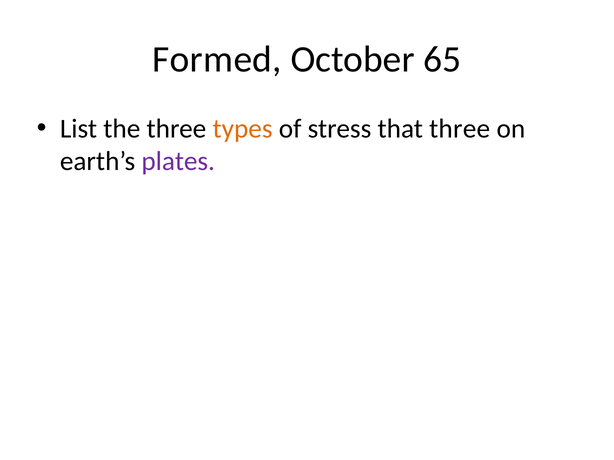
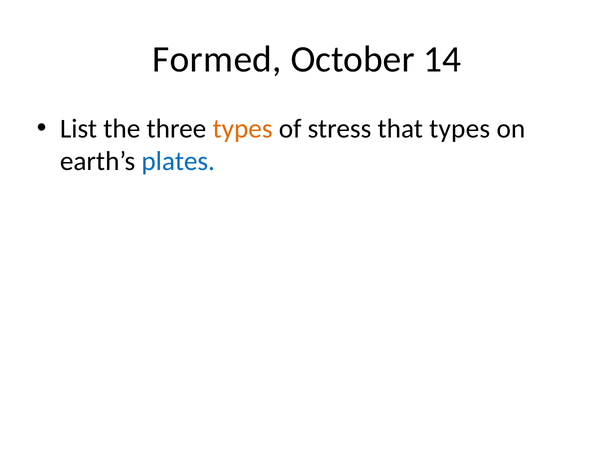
65: 65 -> 14 (442, 59)
that three: three -> types (460, 129)
plates colour: purple -> blue (178, 162)
